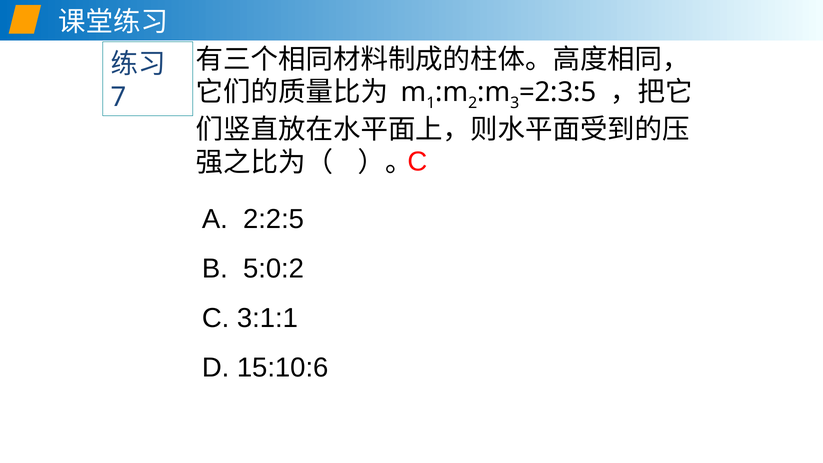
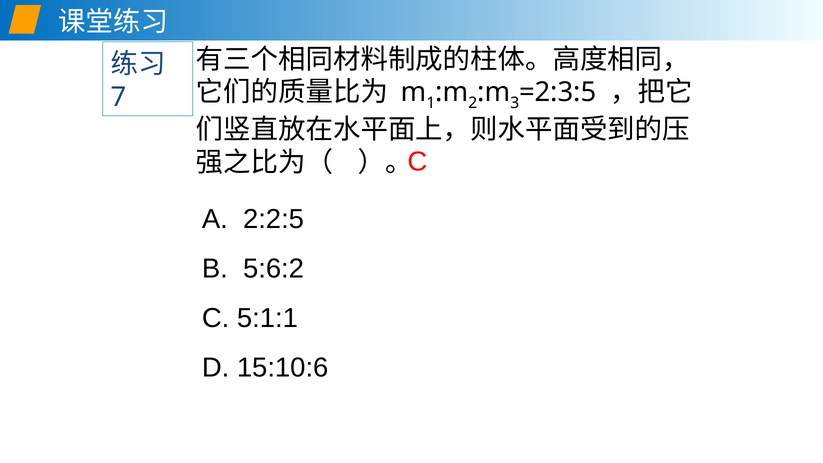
5:0:2: 5:0:2 -> 5:6:2 (274, 269)
3:1:1: 3:1:1 -> 5:1:1 (267, 318)
